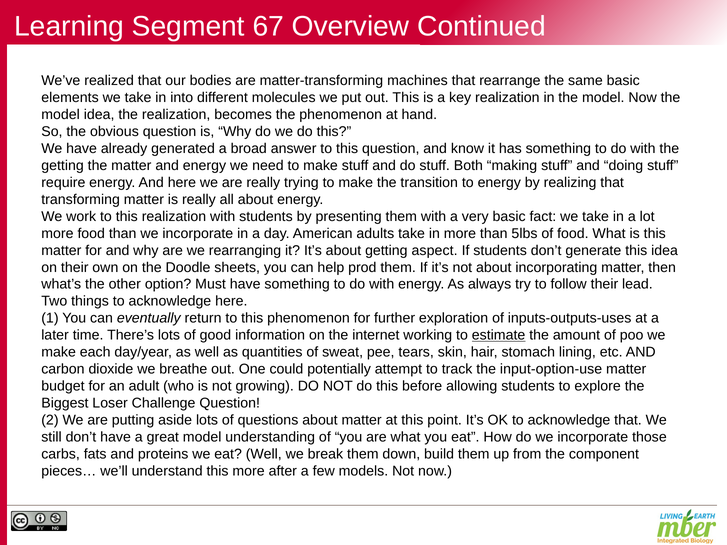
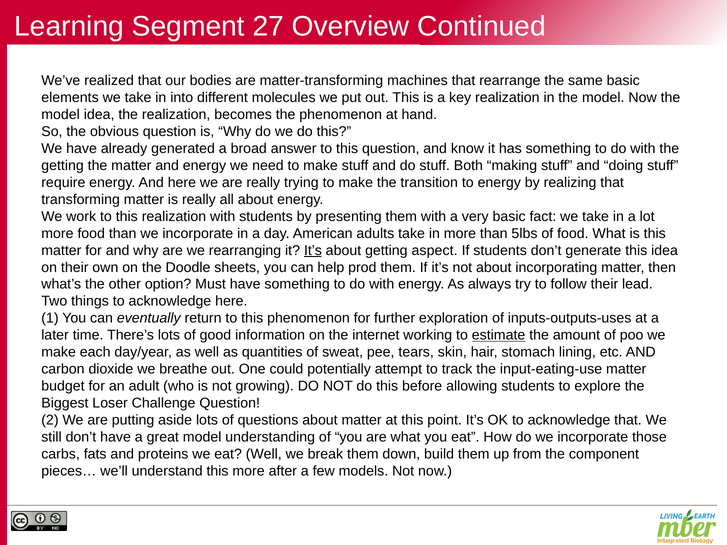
67: 67 -> 27 (268, 26)
It’s underline: none -> present (313, 250)
input-option-use: input-option-use -> input-eating-use (551, 369)
